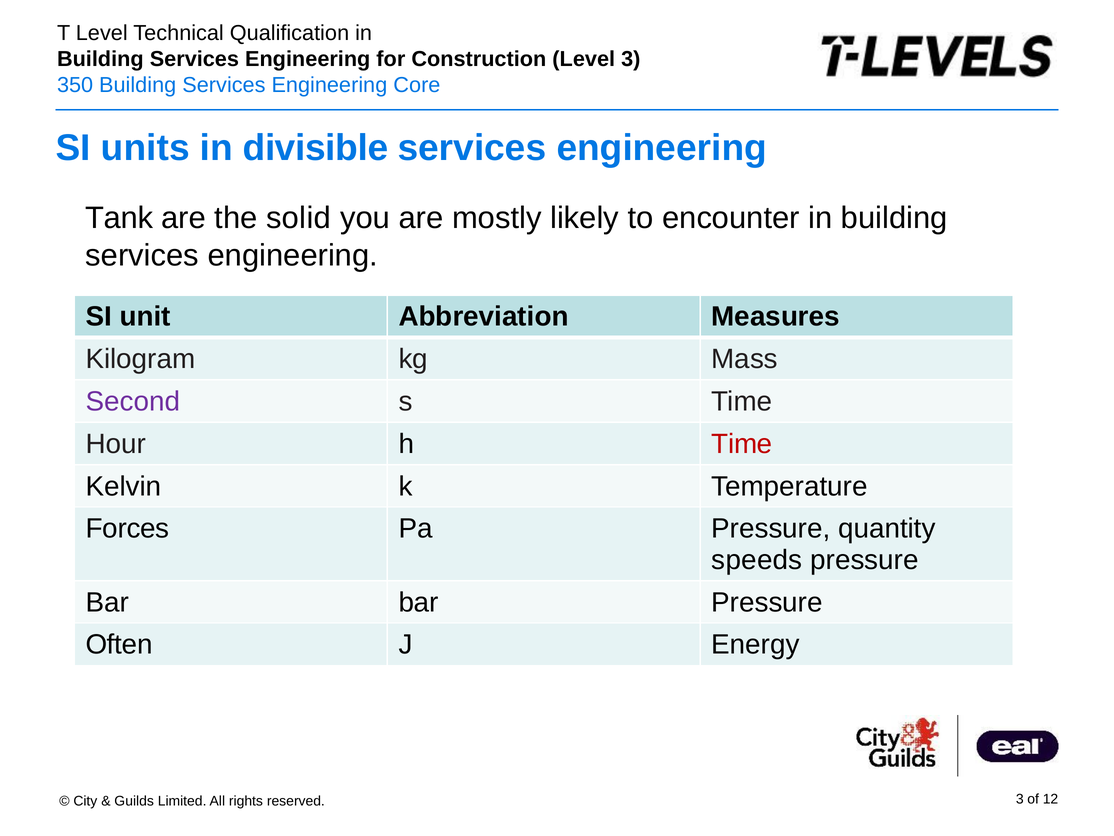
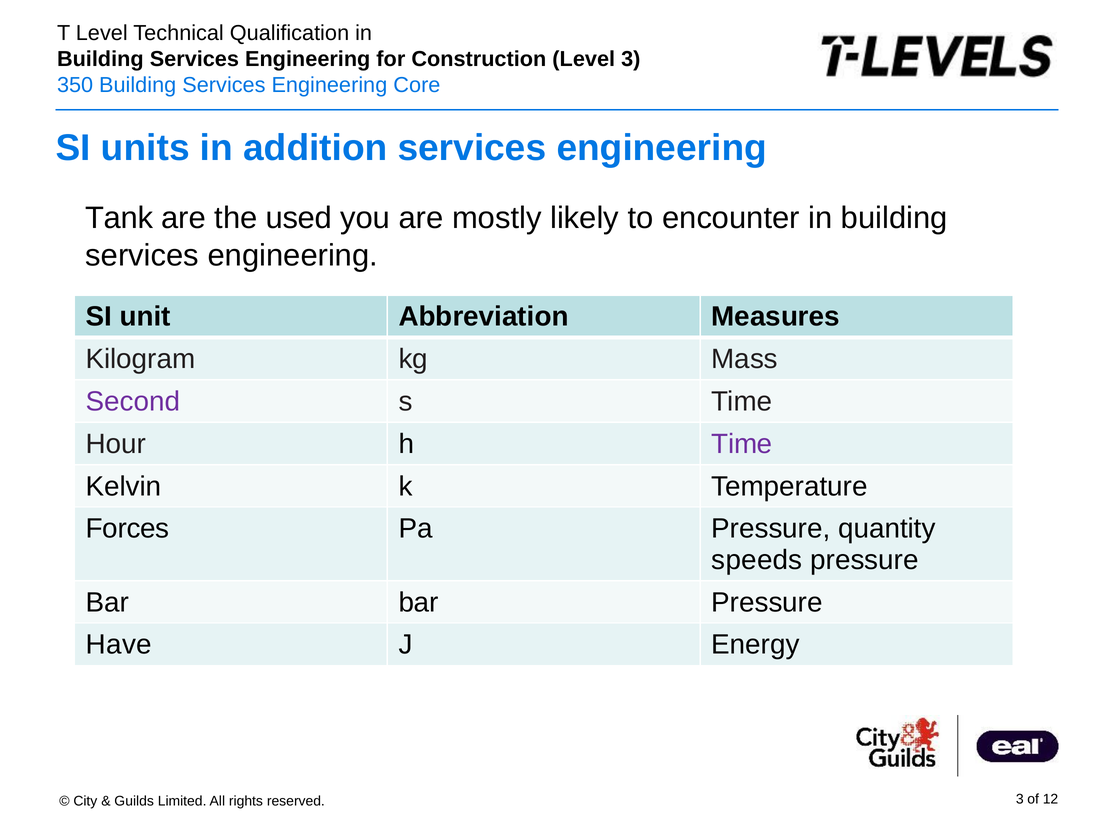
divisible: divisible -> addition (315, 148)
solid: solid -> used (299, 218)
Time colour: red -> purple (742, 444)
Often: Often -> Have (119, 644)
